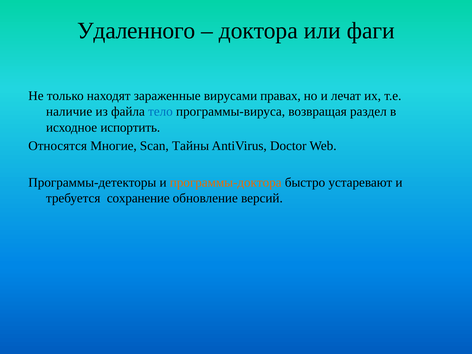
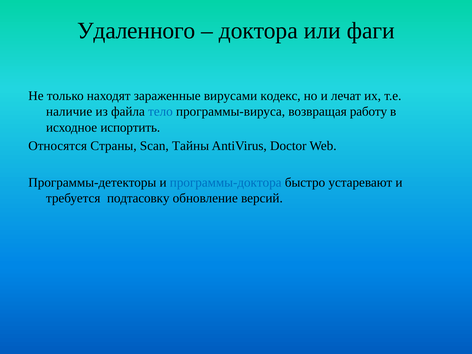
правах: правах -> кодекс (281, 96)
раздел: раздел -> работу (368, 112)
Многие: Многие -> Страны (114, 146)
программы-доктора colour: orange -> blue (226, 183)
сохранение: сохранение -> подтасовку (138, 198)
